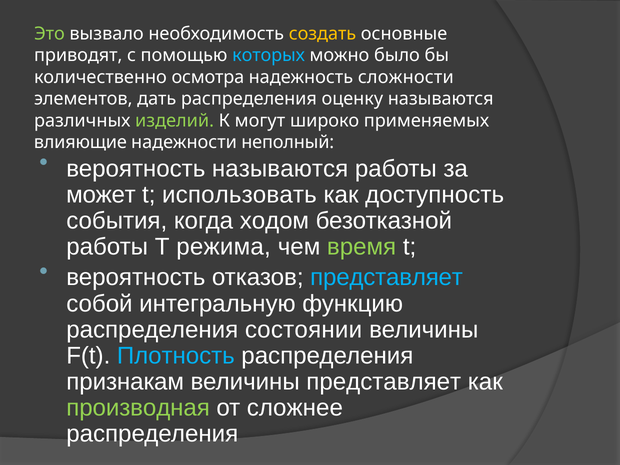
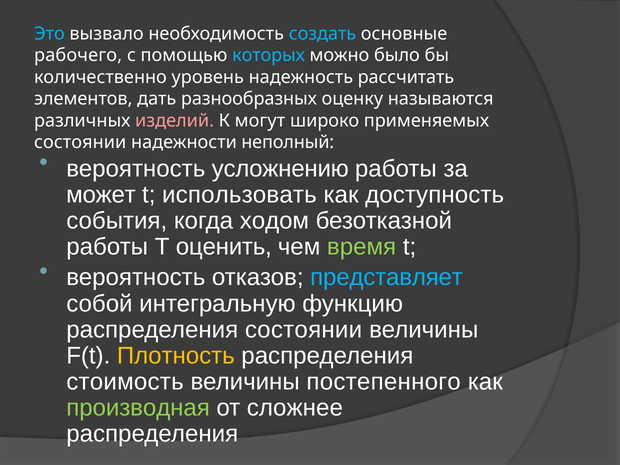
Это colour: light green -> light blue (49, 34)
создать colour: yellow -> light blue (322, 34)
приводят: приводят -> рабочего (78, 55)
осмотра: осмотра -> уровень (208, 77)
сложности: сложности -> рассчитать (406, 77)
дать распределения: распределения -> разнообразных (249, 99)
изделий colour: light green -> pink (175, 121)
влияющие: влияющие -> состоянии (80, 142)
вероятность называются: называются -> усложнению (280, 169)
режима: режима -> оценить (224, 247)
Плотность colour: light blue -> yellow (176, 356)
признакам: признакам -> стоимость (125, 382)
величины представляет: представляет -> постепенного (384, 382)
